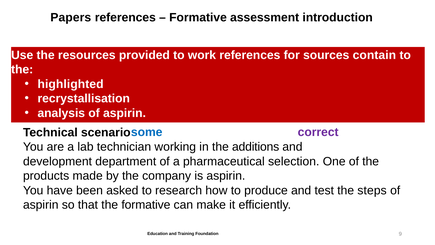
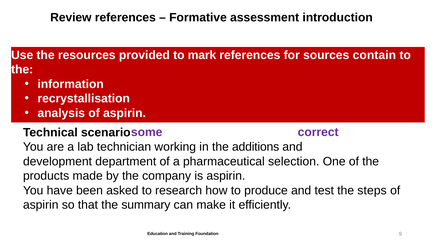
Papers: Papers -> Review (71, 18)
work: work -> mark (202, 55)
highlighted: highlighted -> information (71, 84)
some colour: blue -> purple (147, 132)
the formative: formative -> summary (146, 205)
